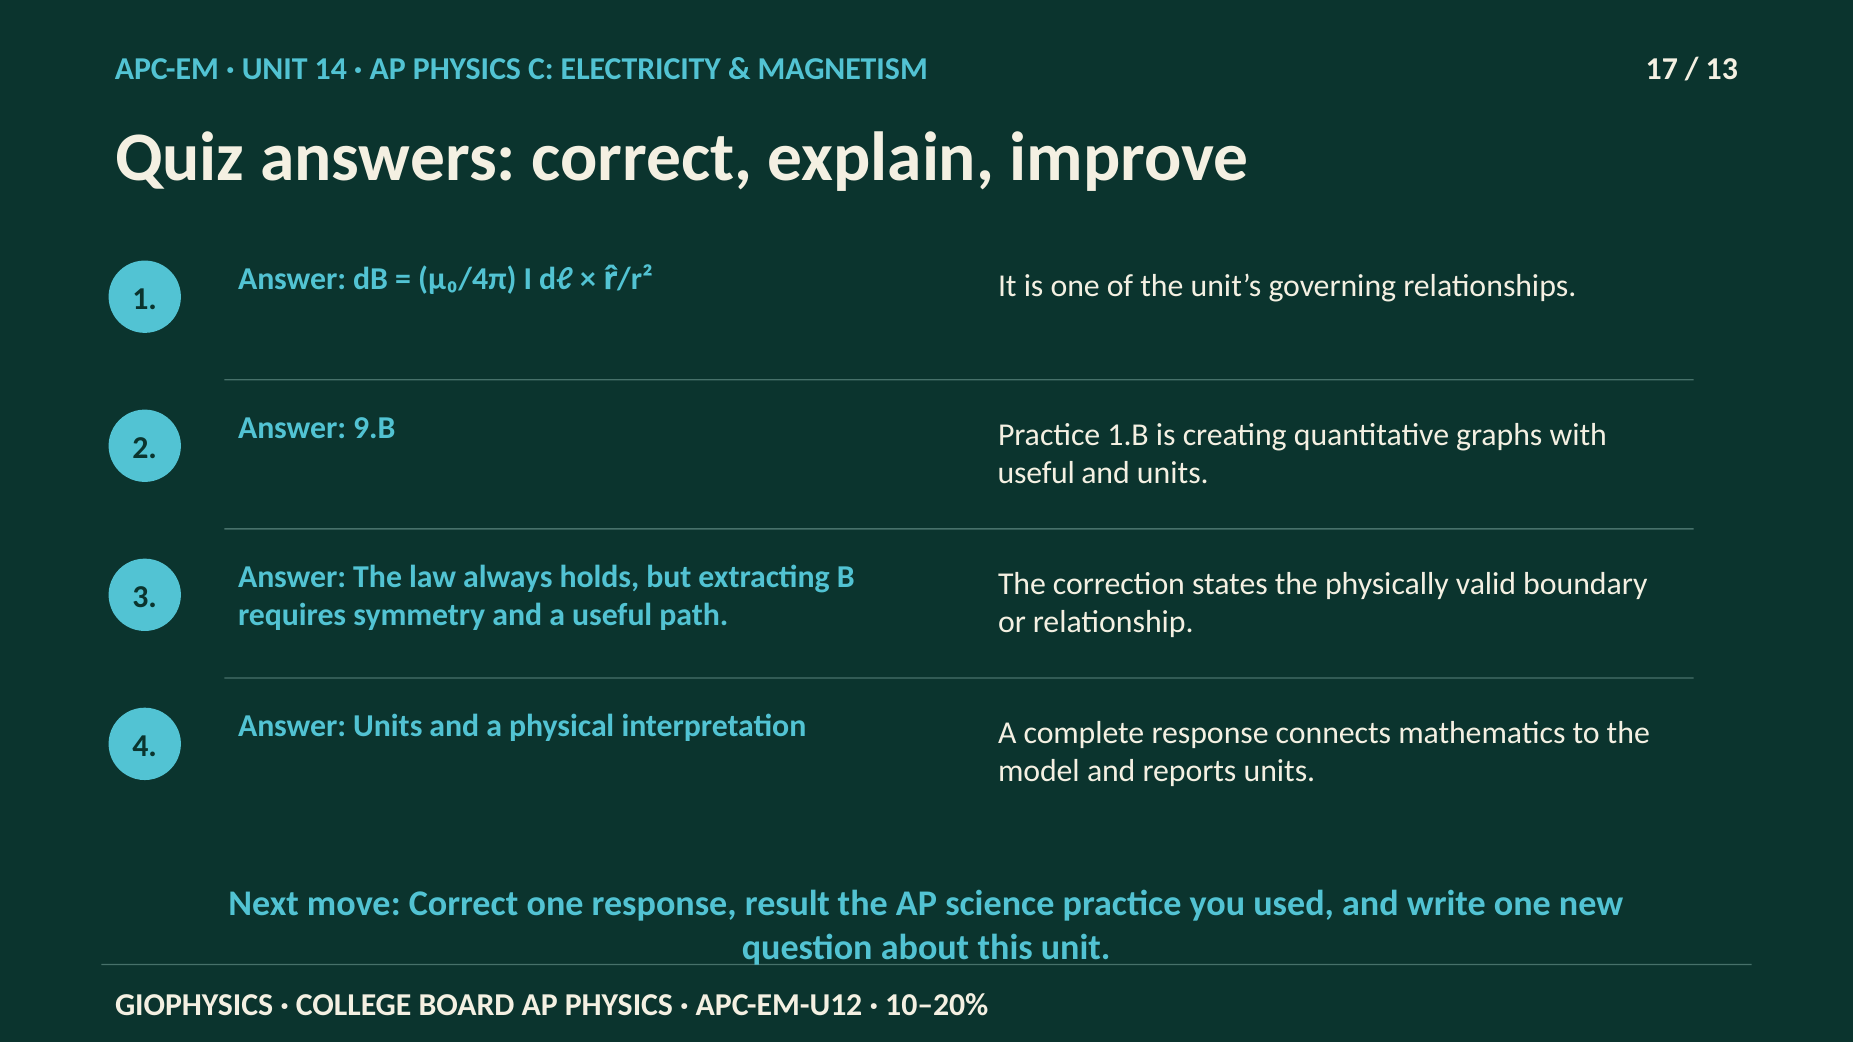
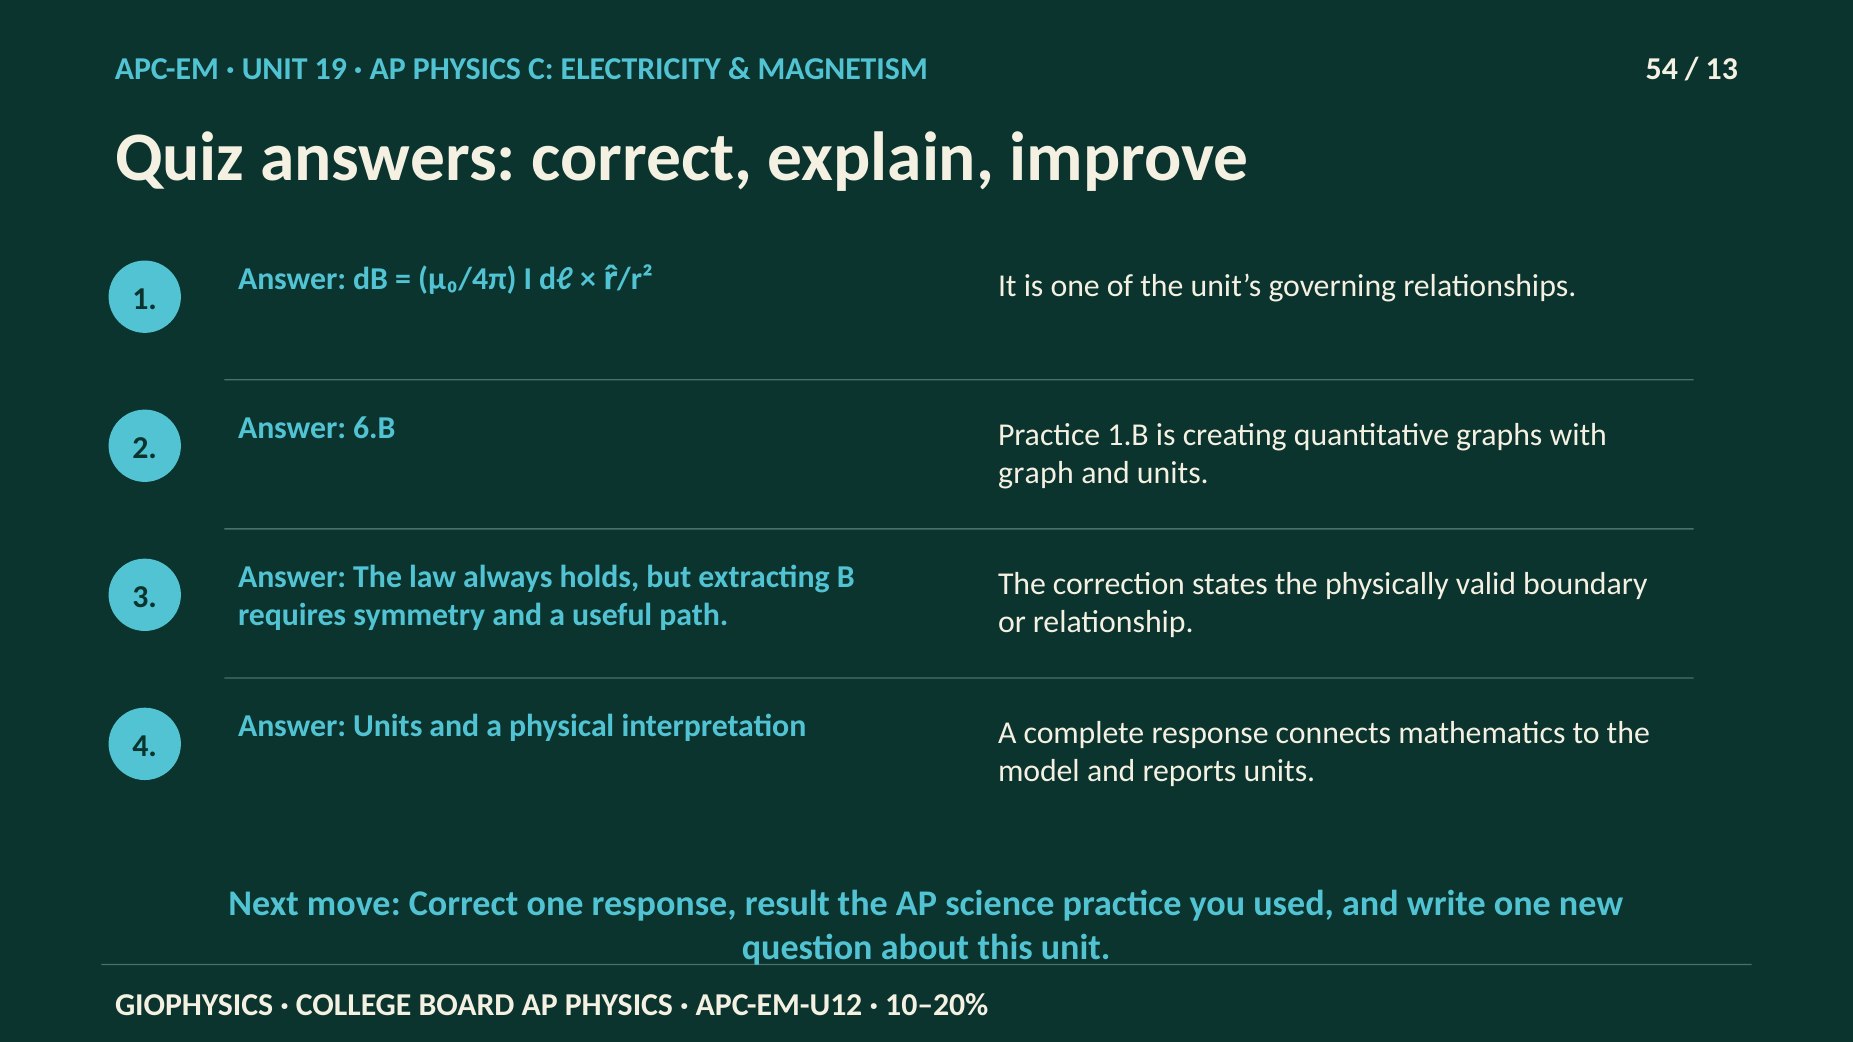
14: 14 -> 19 (331, 69)
17: 17 -> 54 (1662, 69)
9.B: 9.B -> 6.B (374, 428)
useful: useful -> graph (1036, 473)
